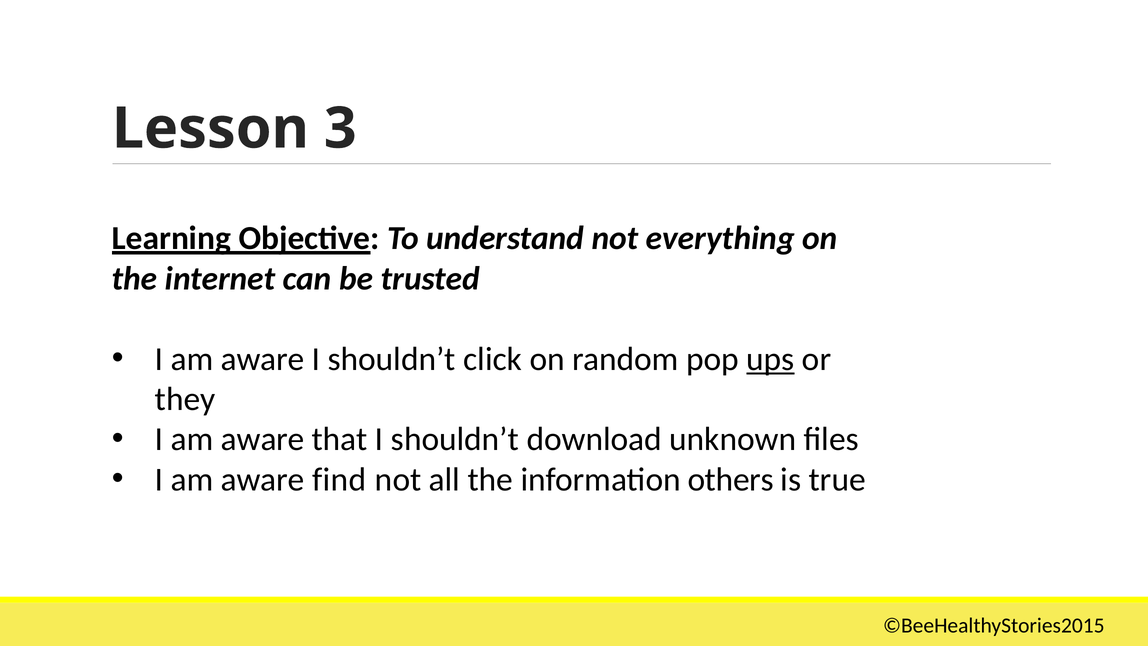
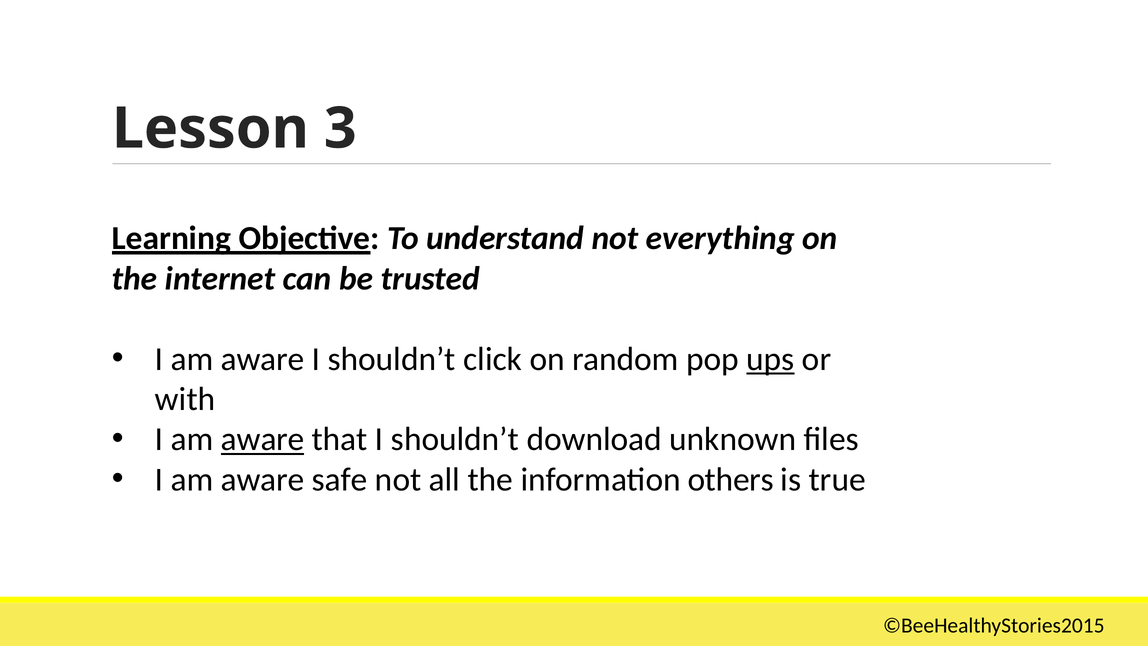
they: they -> with (185, 399)
aware underline: none -> present (263, 439)
find: find -> safe (340, 479)
